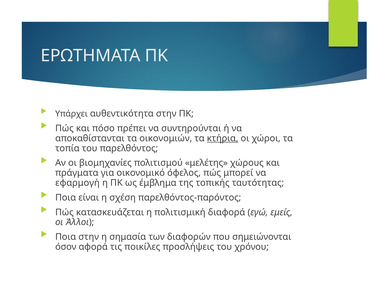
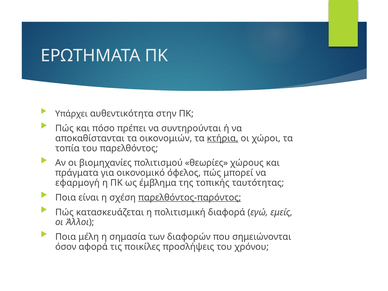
μελέτης: μελέτης -> θεωρίες (206, 163)
παρελθόντος-παρόντος underline: none -> present (190, 198)
Ποια στην: στην -> μέλη (89, 237)
